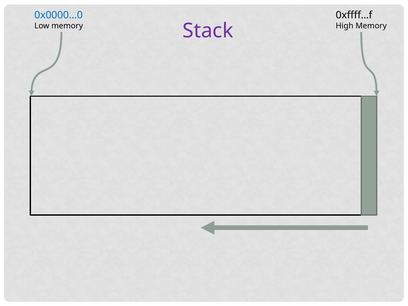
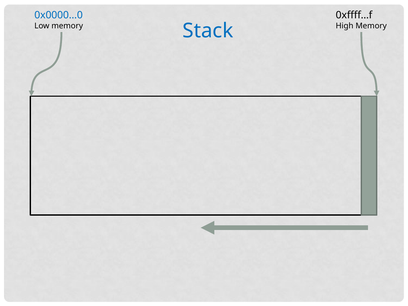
Stack colour: purple -> blue (208, 31)
